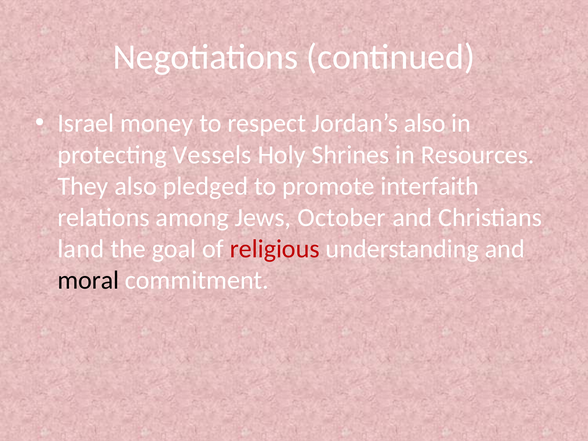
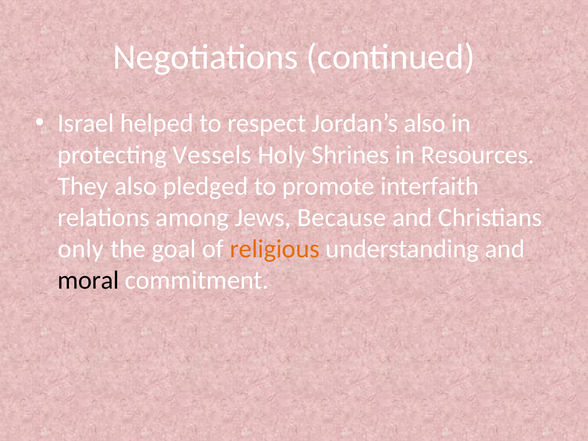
money: money -> helped (157, 123)
October: October -> Because (342, 217)
land: land -> only (81, 249)
religious colour: red -> orange (275, 249)
